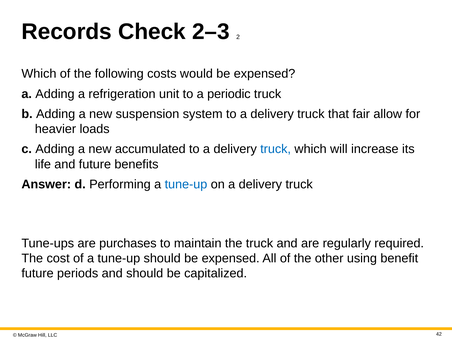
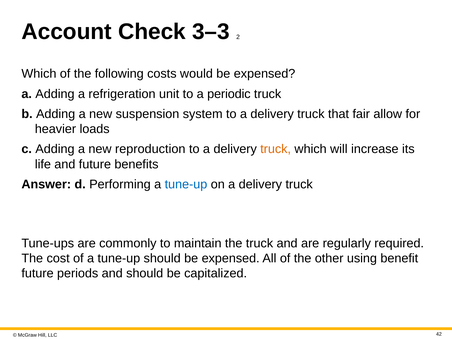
Records: Records -> Account (67, 32)
2–3: 2–3 -> 3–3 (211, 32)
accumulated: accumulated -> reproduction (150, 149)
truck colour: blue -> orange (276, 149)
purchases: purchases -> commonly (128, 243)
